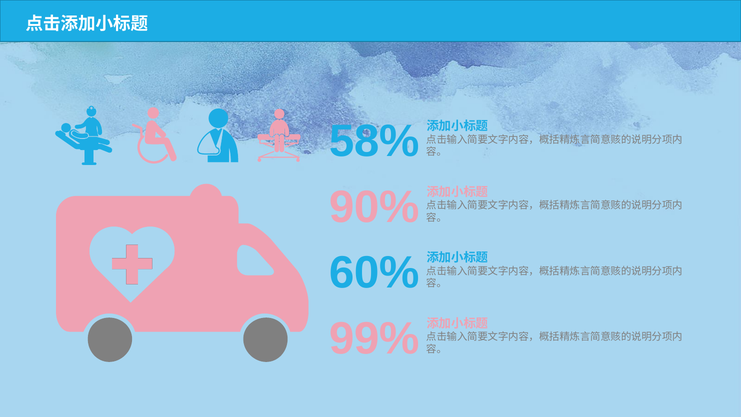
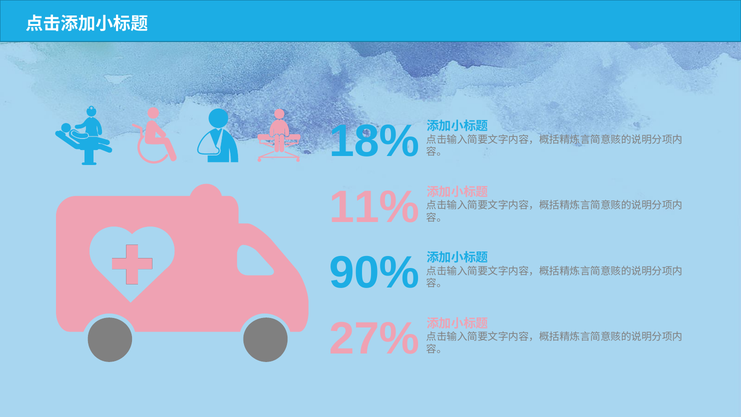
58%: 58% -> 18% (374, 141)
90%: 90% -> 11% (374, 207)
60%: 60% -> 90% (374, 273)
99%: 99% -> 27% (374, 338)
